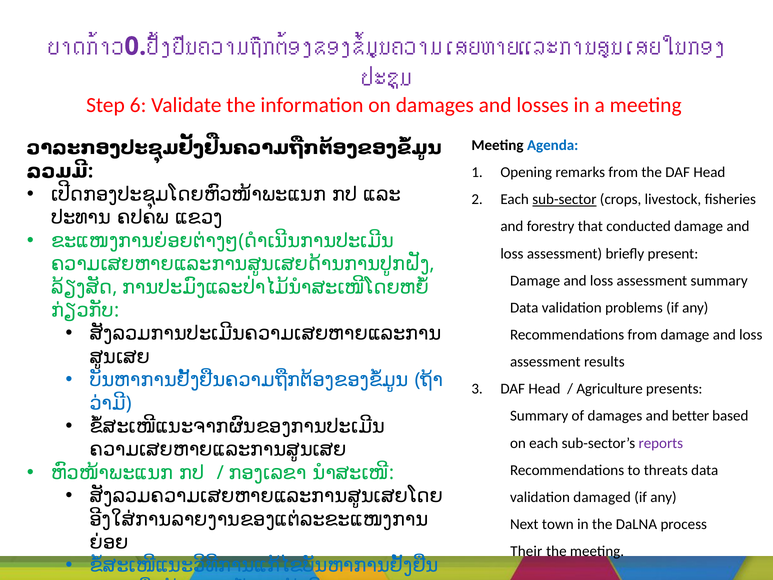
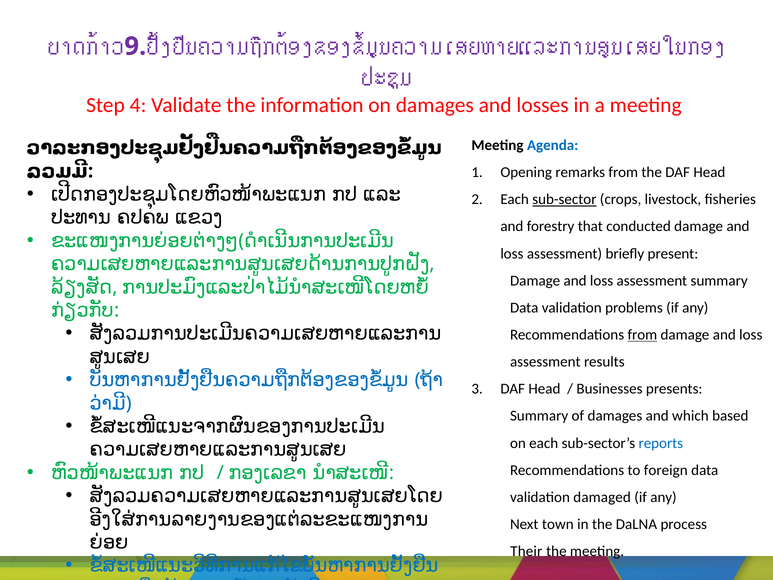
0: 0 -> 9 (135, 46)
6: 6 -> 4 (138, 105)
from underline: none -> present (642, 335)
Agriculture: Agriculture -> Businesses (610, 389)
better: better -> which (690, 416)
reports colour: purple -> blue (661, 443)
threats: threats -> foreign (666, 470)
